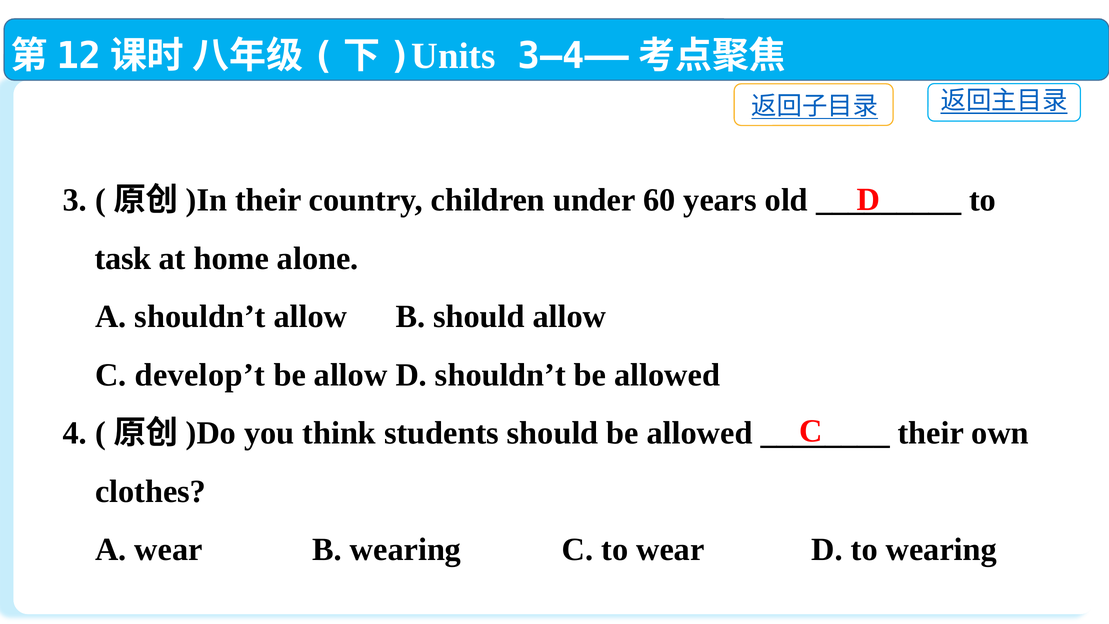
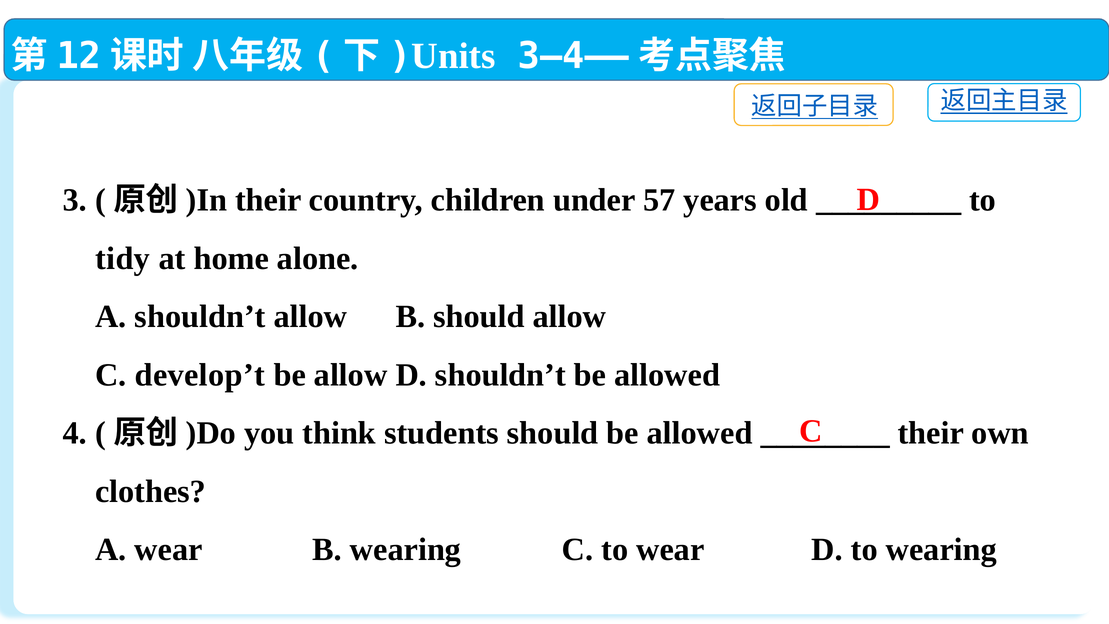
60: 60 -> 57 (659, 200)
task: task -> tidy (123, 258)
